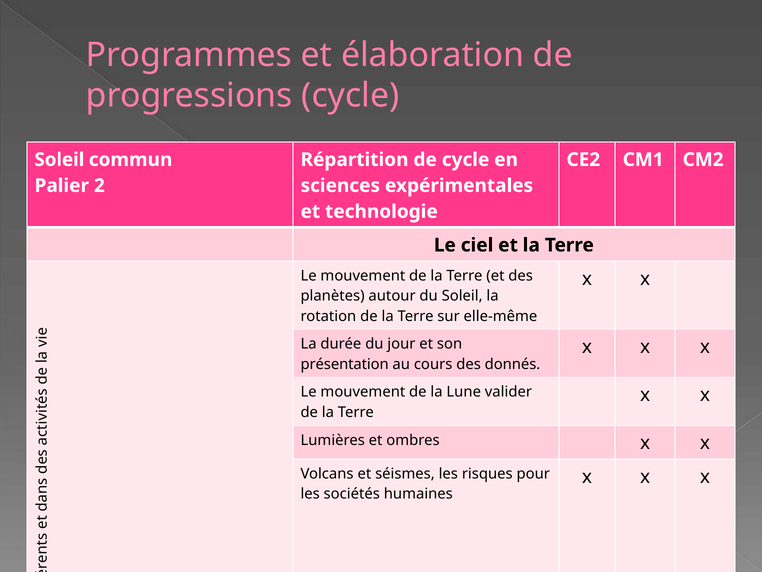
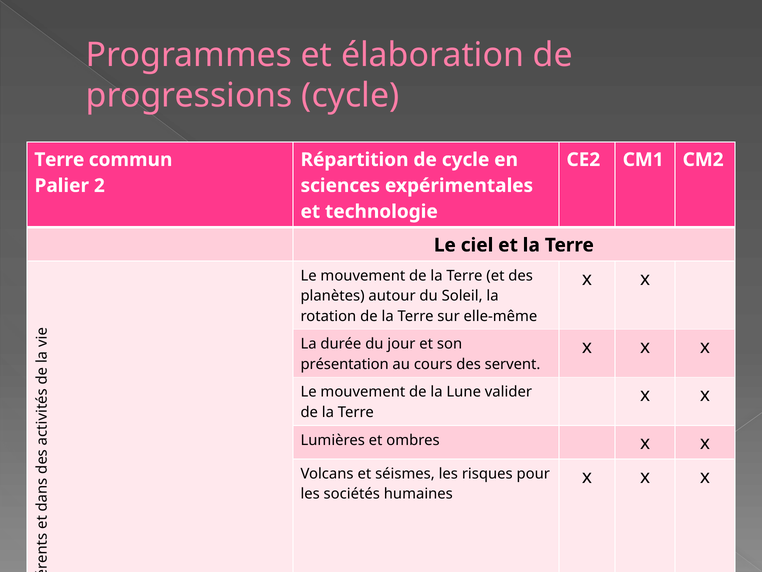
Soleil: Soleil -> Terre (59, 160)
donnés: donnés -> servent (513, 364)
